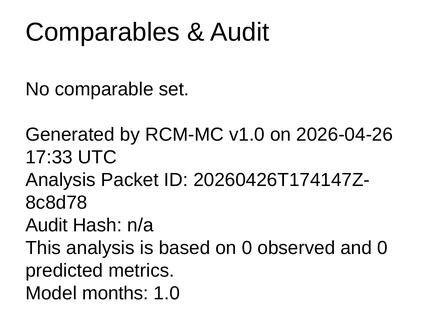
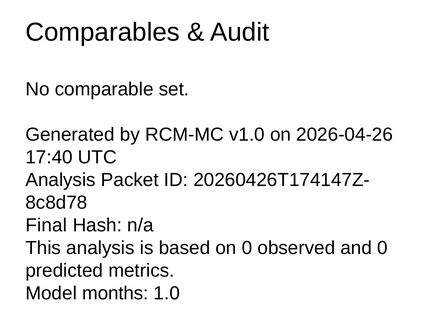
17:33: 17:33 -> 17:40 (49, 157)
Audit: Audit -> Final (46, 225)
